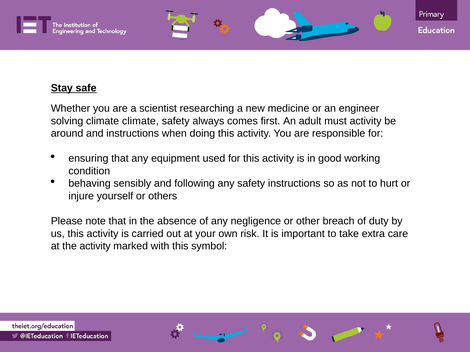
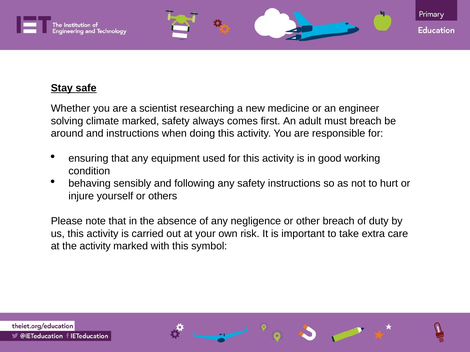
climate climate: climate -> marked (140, 121)
must activity: activity -> breach (366, 121)
